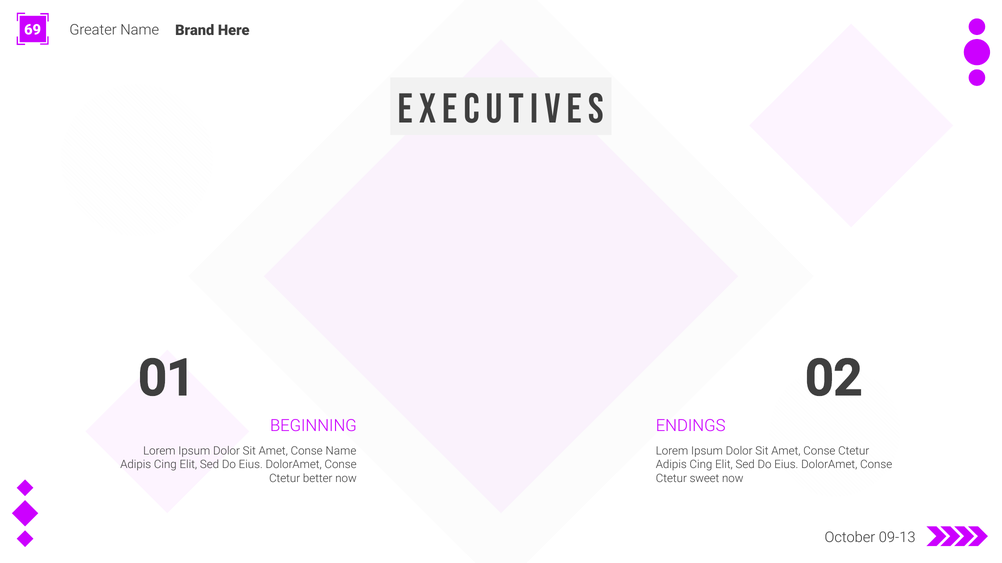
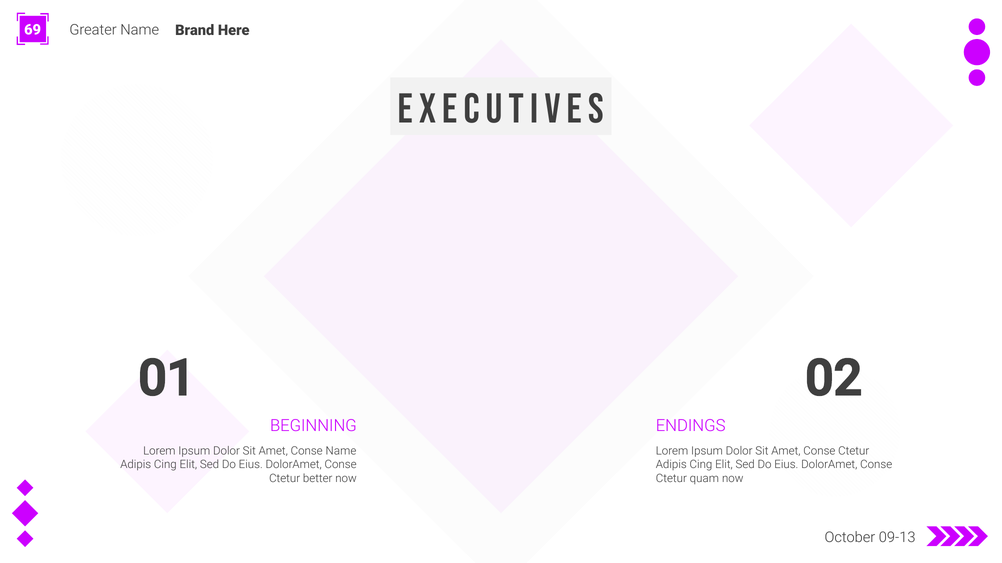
sweet: sweet -> quam (704, 479)
